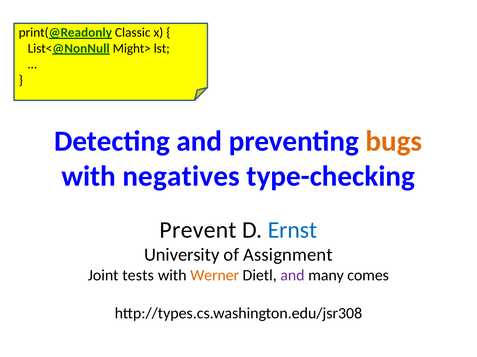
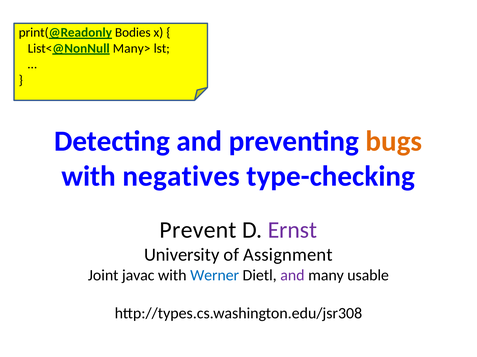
Classic: Classic -> Bodies (133, 33)
Might>: Might> -> Many> (132, 48)
Ernst colour: blue -> purple (292, 230)
tests: tests -> javac (138, 276)
Werner colour: orange -> blue (215, 276)
comes: comes -> usable (368, 276)
